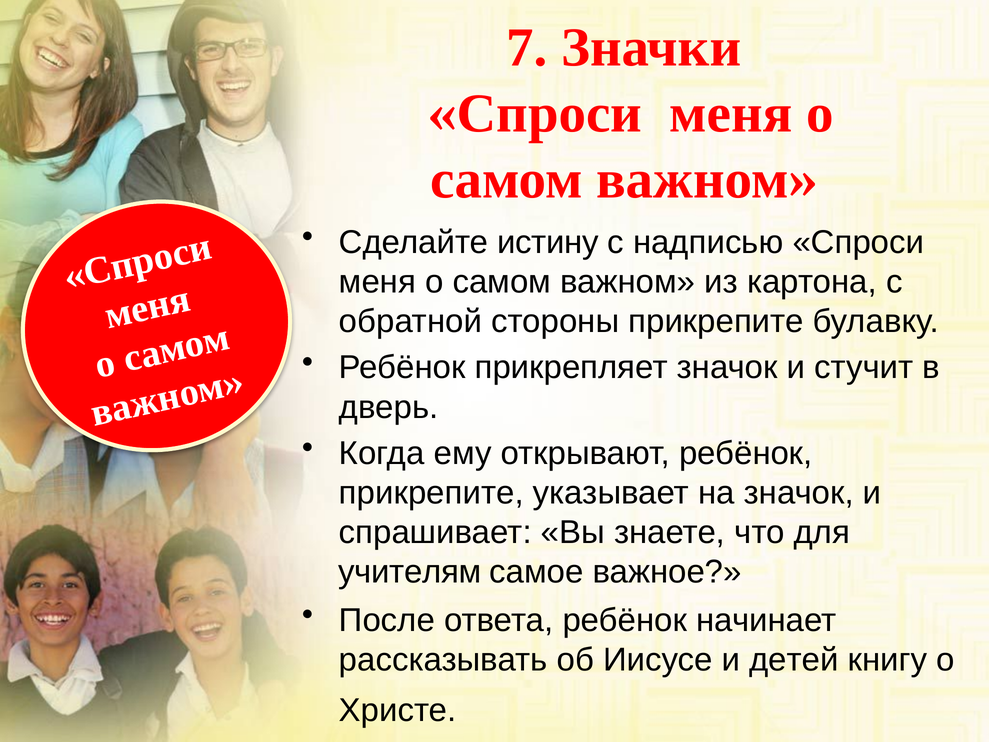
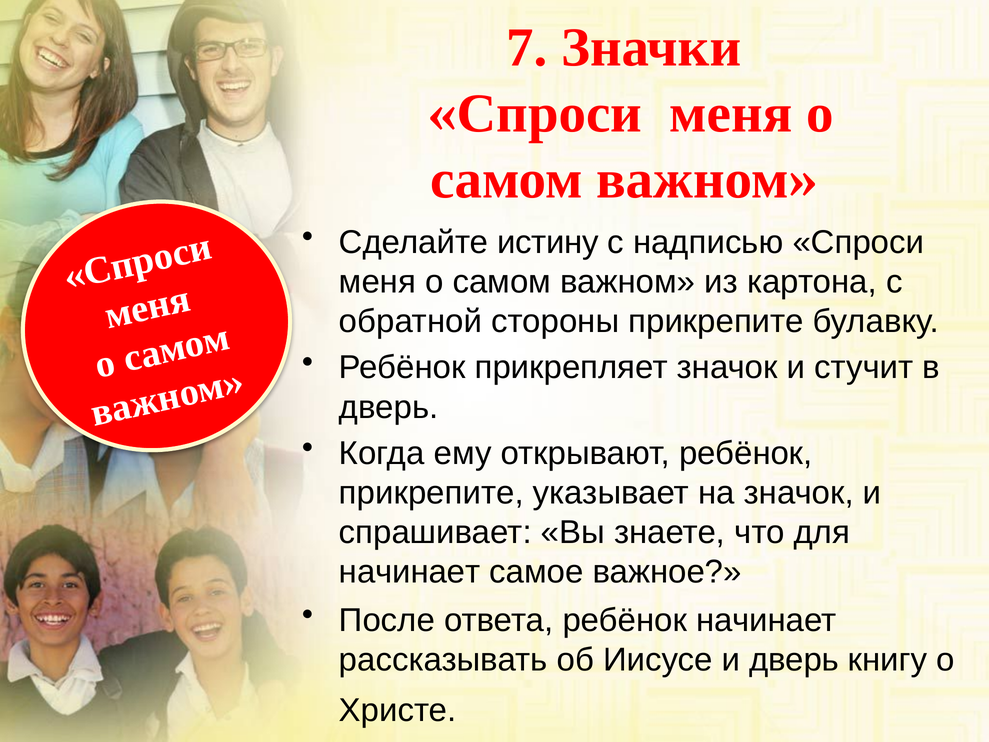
учителям: учителям -> начинает (410, 572)
и детей: детей -> дверь (794, 660)
